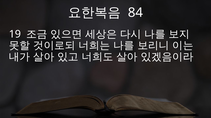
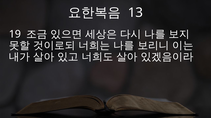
84: 84 -> 13 (135, 13)
